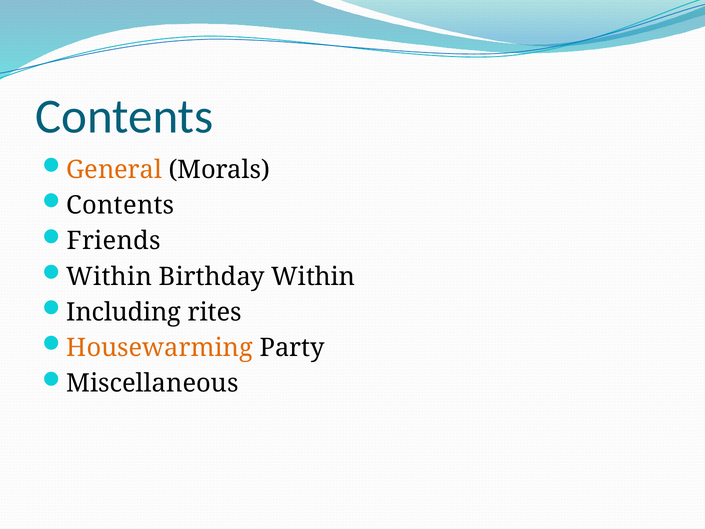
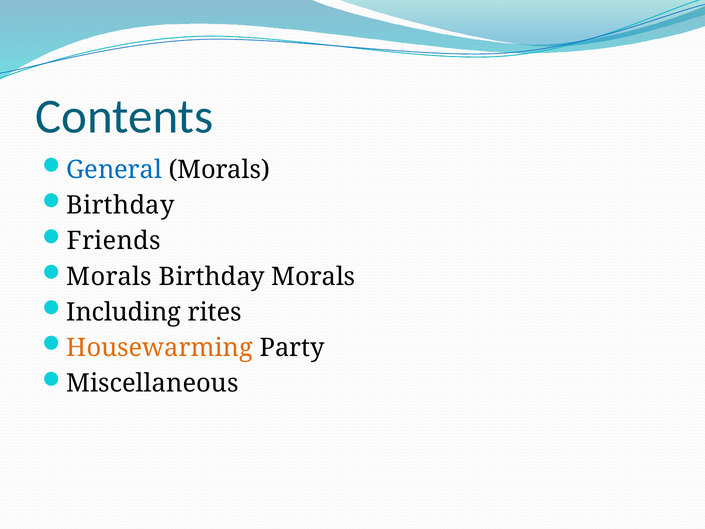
General colour: orange -> blue (114, 170)
Contents: Contents -> Birthday (120, 205)
Within: Within -> Morals (109, 277)
Birthday Within: Within -> Morals (313, 277)
